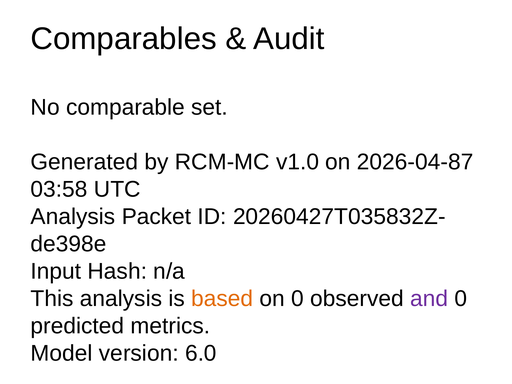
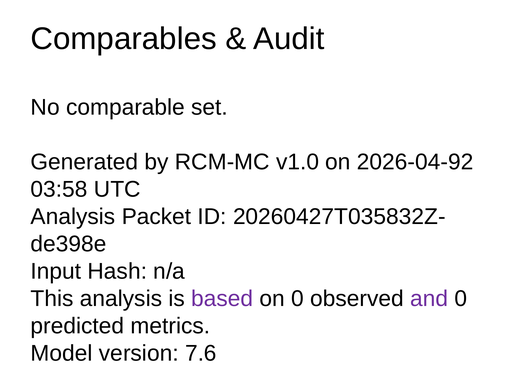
2026-04-87: 2026-04-87 -> 2026-04-92 (415, 162)
based colour: orange -> purple (222, 299)
6.0: 6.0 -> 7.6 (201, 353)
